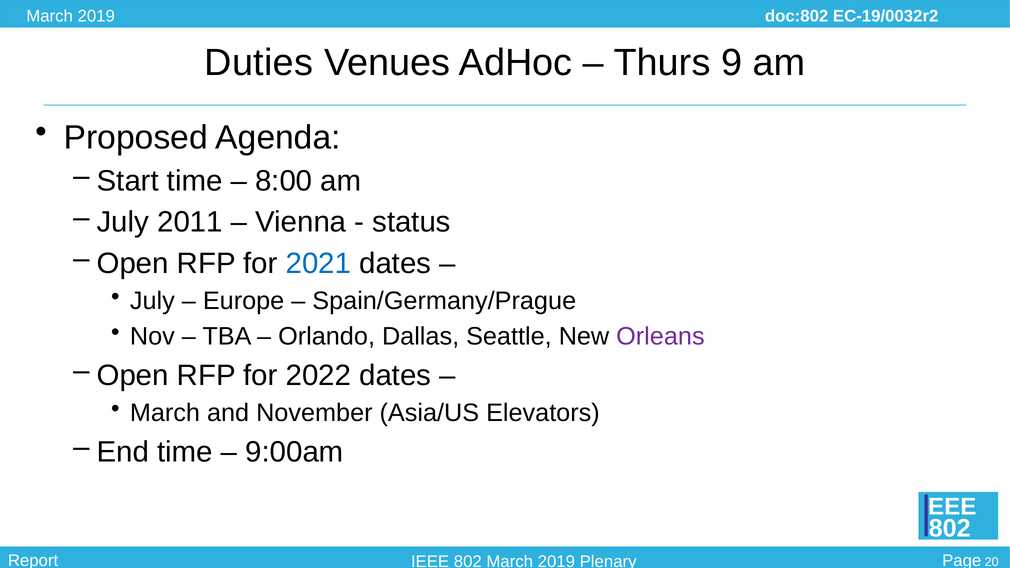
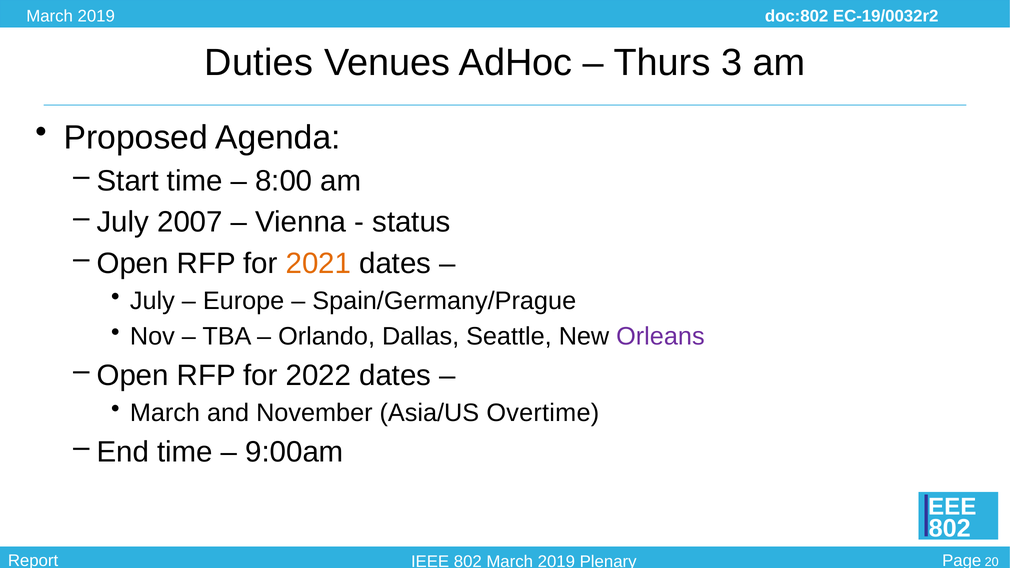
9: 9 -> 3 (732, 63)
2011: 2011 -> 2007 (190, 222)
2021 colour: blue -> orange (318, 264)
Elevators: Elevators -> Overtime (543, 413)
